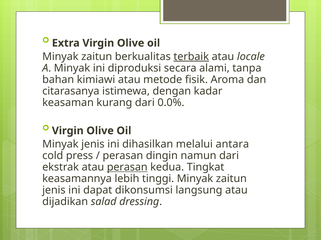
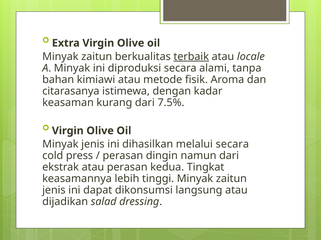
0.0%: 0.0% -> 7.5% (171, 103)
melalui antara: antara -> secara (232, 145)
perasan underline: present -> none (127, 168)
